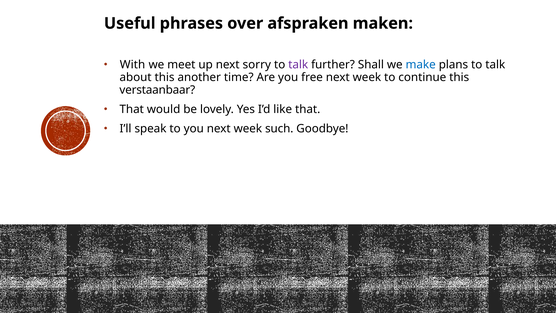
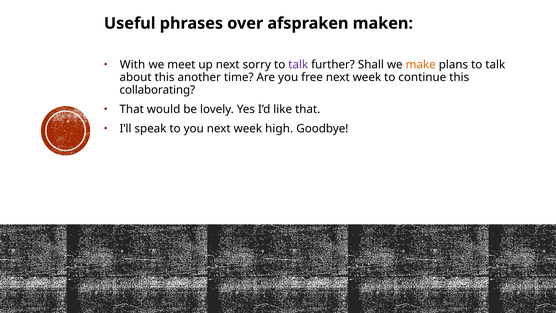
make colour: blue -> orange (421, 65)
verstaanbaar: verstaanbaar -> collaborating (157, 90)
such: such -> high (279, 129)
